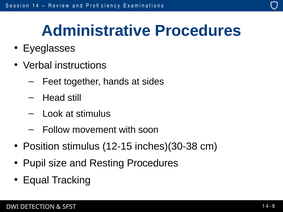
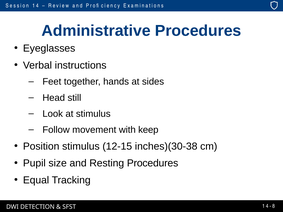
soon: soon -> keep (148, 130)
